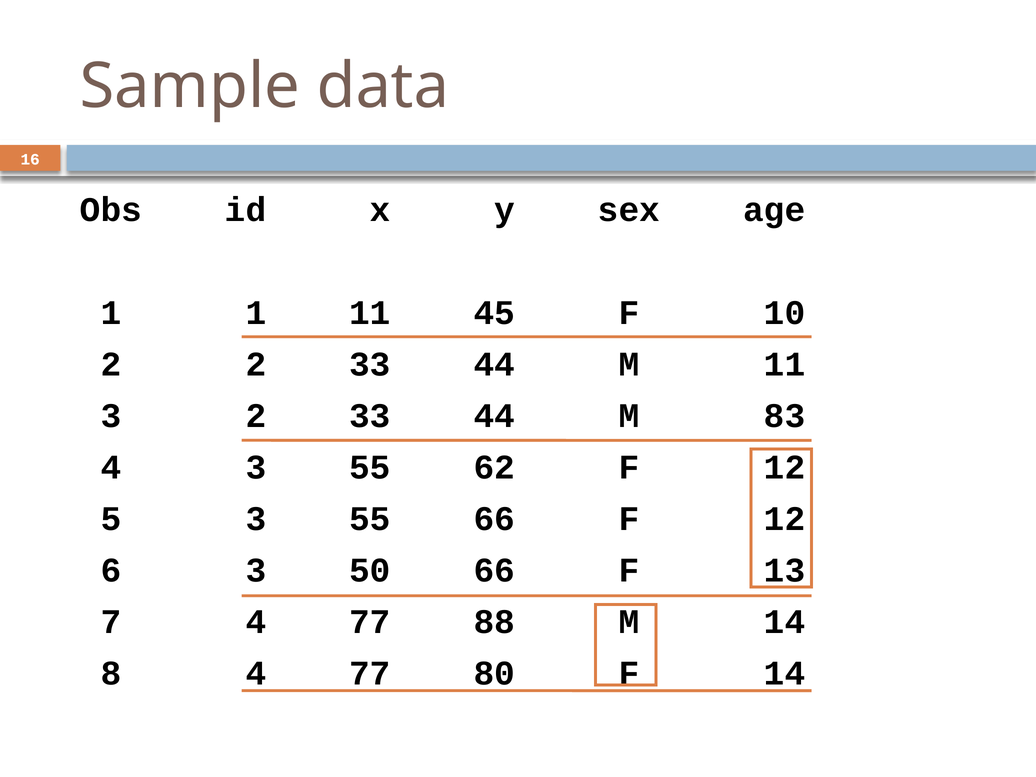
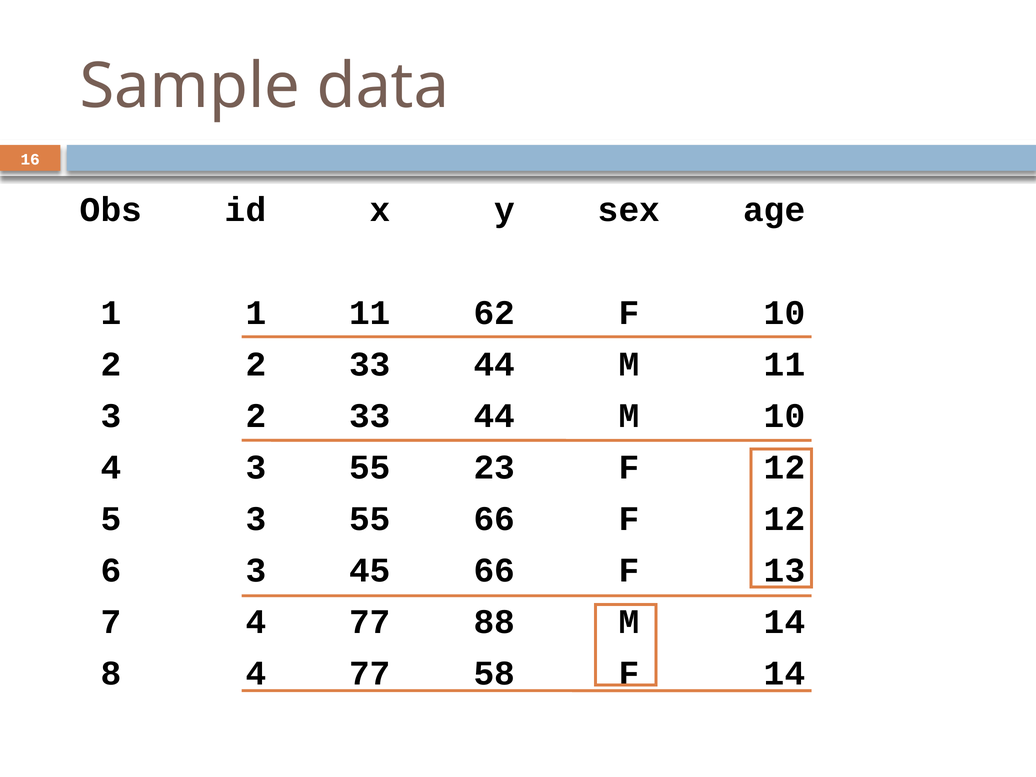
45: 45 -> 62 (494, 313)
M 83: 83 -> 10 (785, 416)
62: 62 -> 23 (494, 467)
50: 50 -> 45 (370, 570)
80: 80 -> 58 (494, 673)
